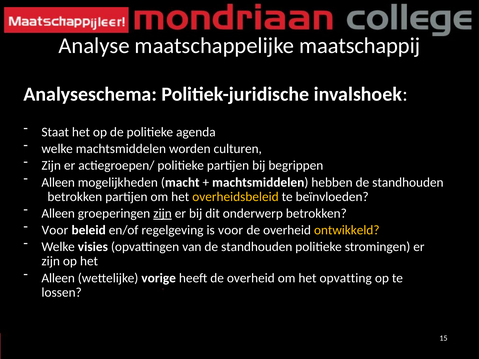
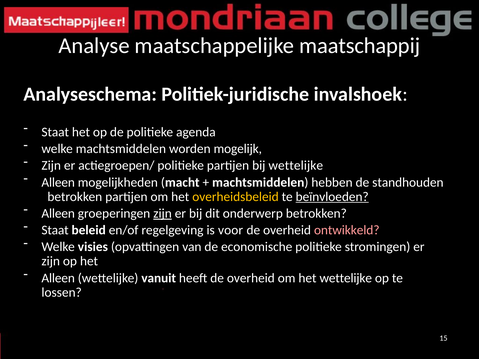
culturen: culturen -> mogelijk (238, 149)
bij begrippen: begrippen -> wettelijke (296, 166)
beïnvloeden underline: none -> present (332, 197)
Voor: Voor -> Staat (55, 230)
ontwikkeld colour: yellow -> pink (347, 230)
van de standhouden: standhouden -> economische (257, 247)
vorige: vorige -> vanuit (159, 278)
het opvatting: opvatting -> wettelijke (346, 278)
